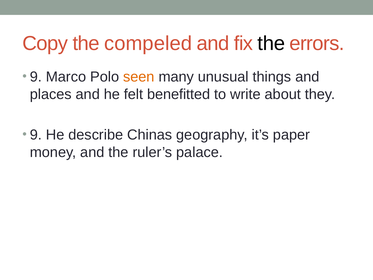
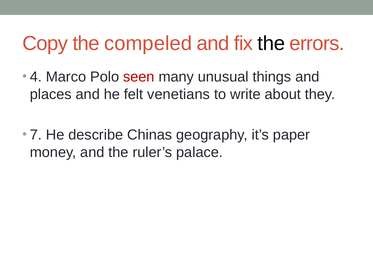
9: 9 -> 4 (36, 77)
seen colour: orange -> red (139, 77)
benefitted: benefitted -> venetians (179, 94)
9: 9 -> 7 (36, 135)
